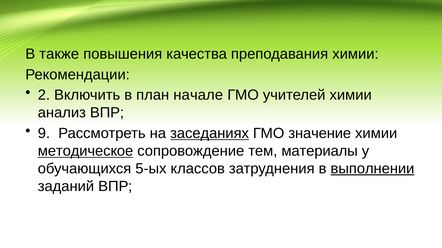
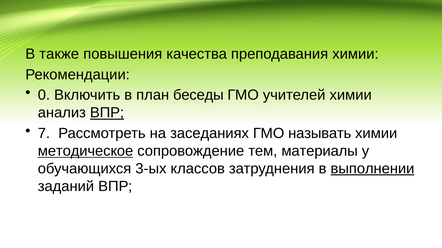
2: 2 -> 0 (44, 95)
начале: начале -> беседы (198, 95)
ВПР underline: none -> present (107, 113)
9: 9 -> 7 (44, 134)
заседаниях underline: present -> none (210, 134)
значение: значение -> называть (320, 134)
5-ых: 5-ых -> 3-ых (151, 169)
